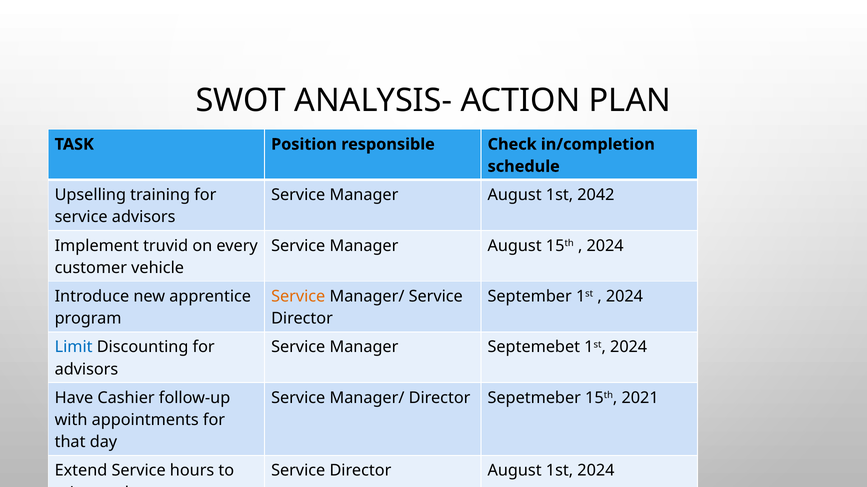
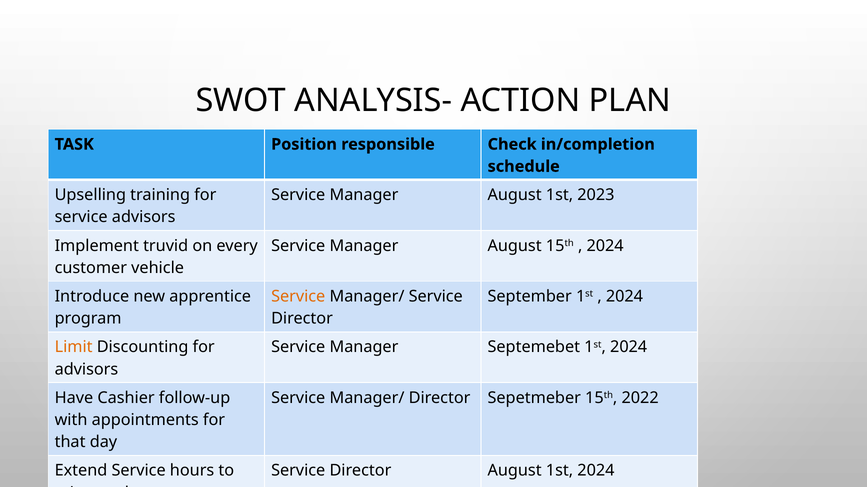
2042: 2042 -> 2023 (596, 195)
Limit colour: blue -> orange (74, 348)
2021: 2021 -> 2022 (640, 398)
